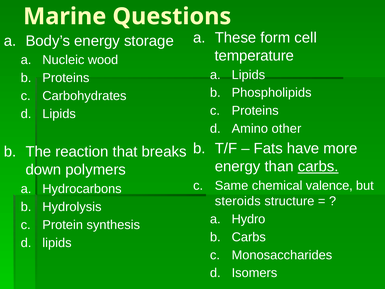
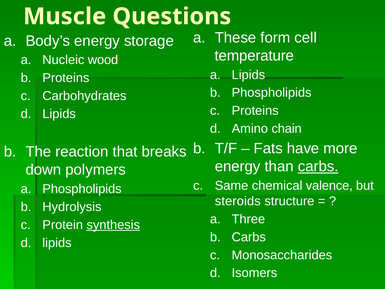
Marine: Marine -> Muscle (65, 16)
other: other -> chain (287, 129)
Hydrocarbons: Hydrocarbons -> Phospholipids (82, 189)
Hydro: Hydro -> Three (248, 219)
synthesis underline: none -> present (113, 225)
